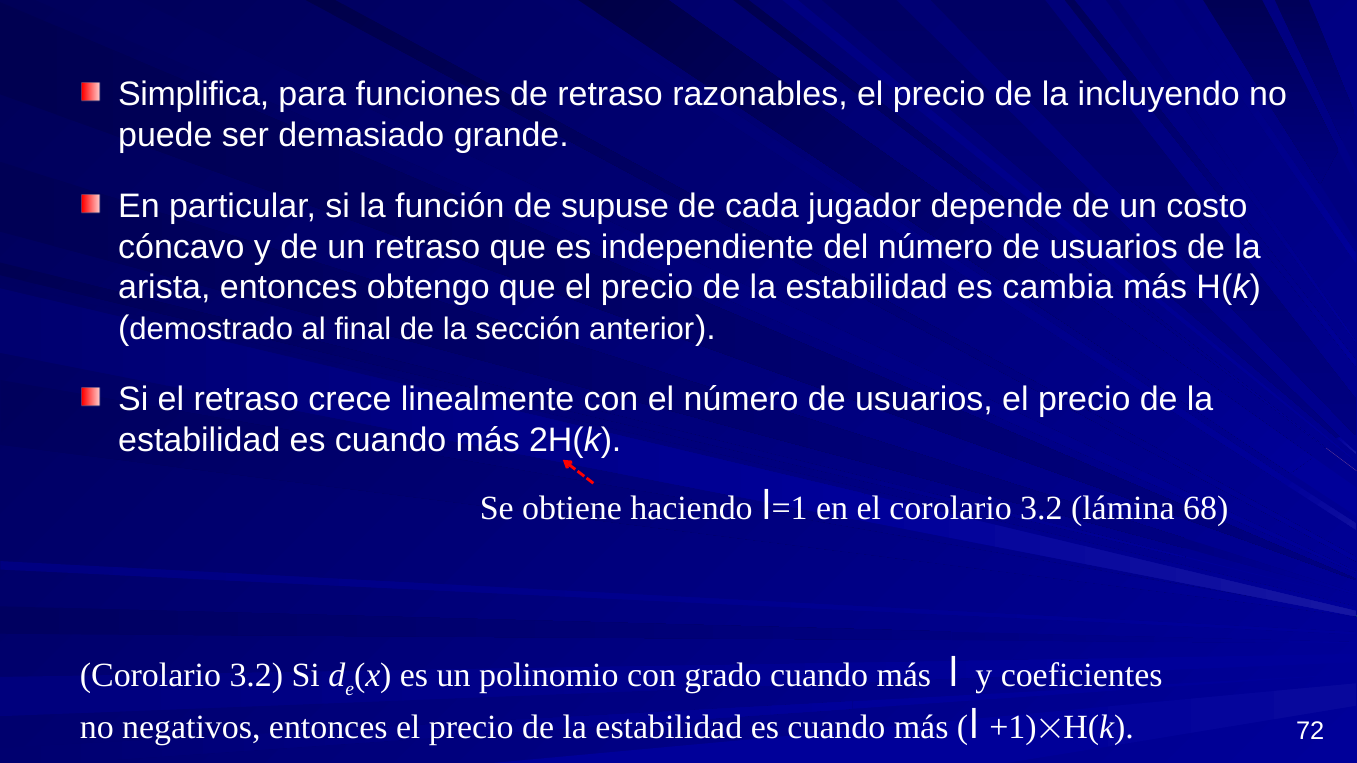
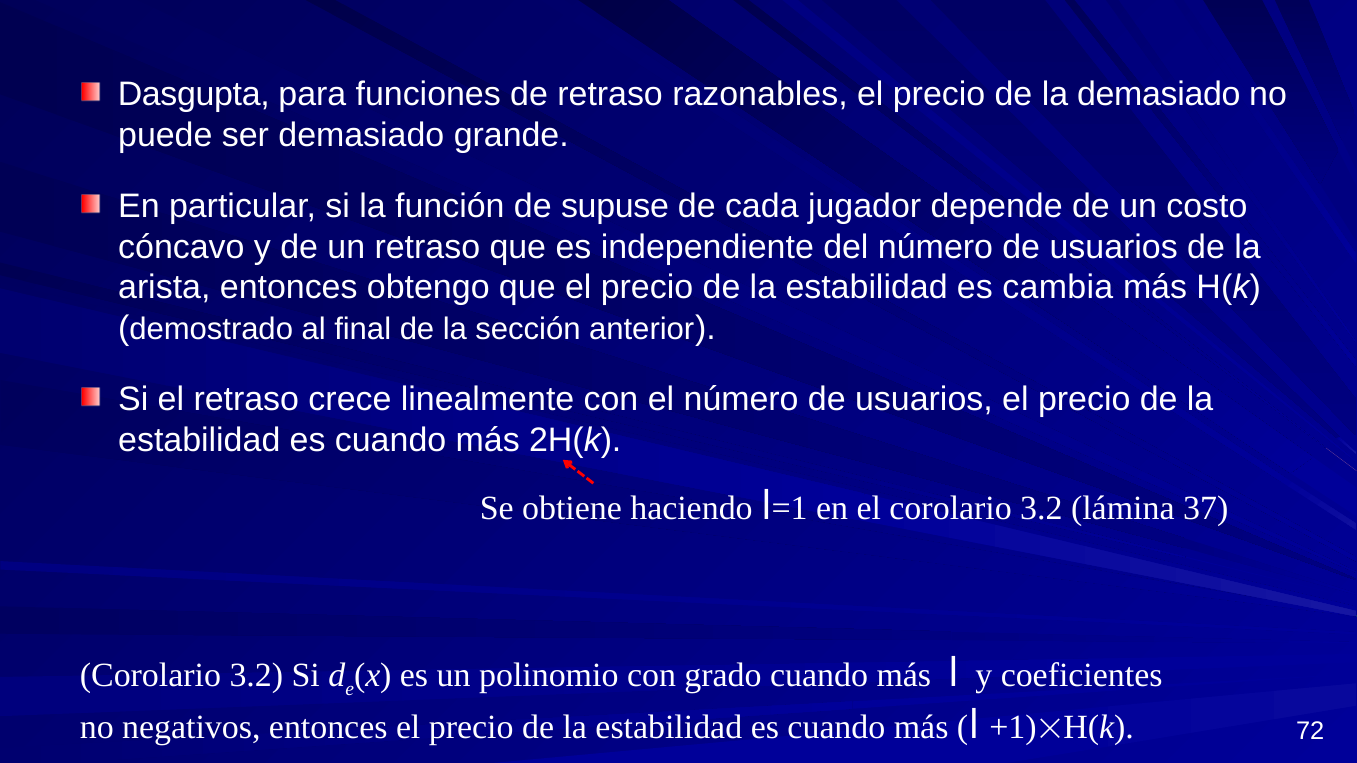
Simplifica: Simplifica -> Dasgupta (194, 95)
la incluyendo: incluyendo -> demasiado (1159, 95)
68: 68 -> 37 (1206, 509)
